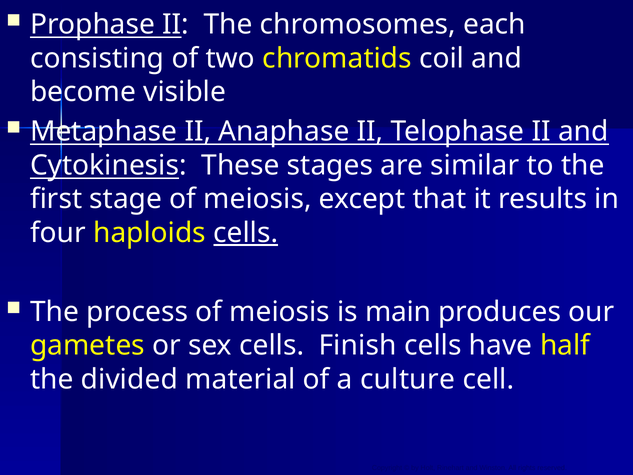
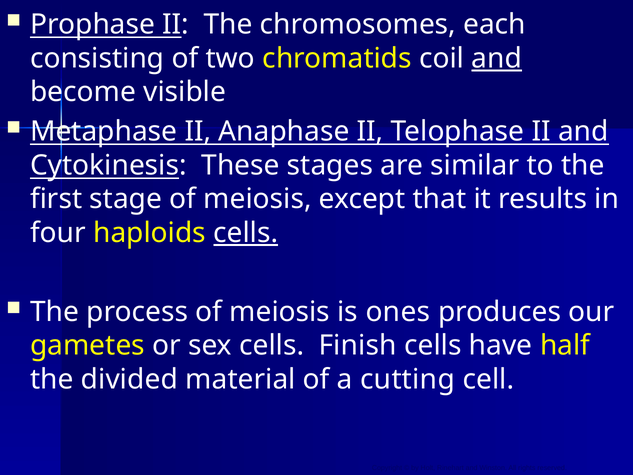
and underline: none -> present (497, 58)
main: main -> ones (398, 312)
culture: culture -> cutting (407, 379)
